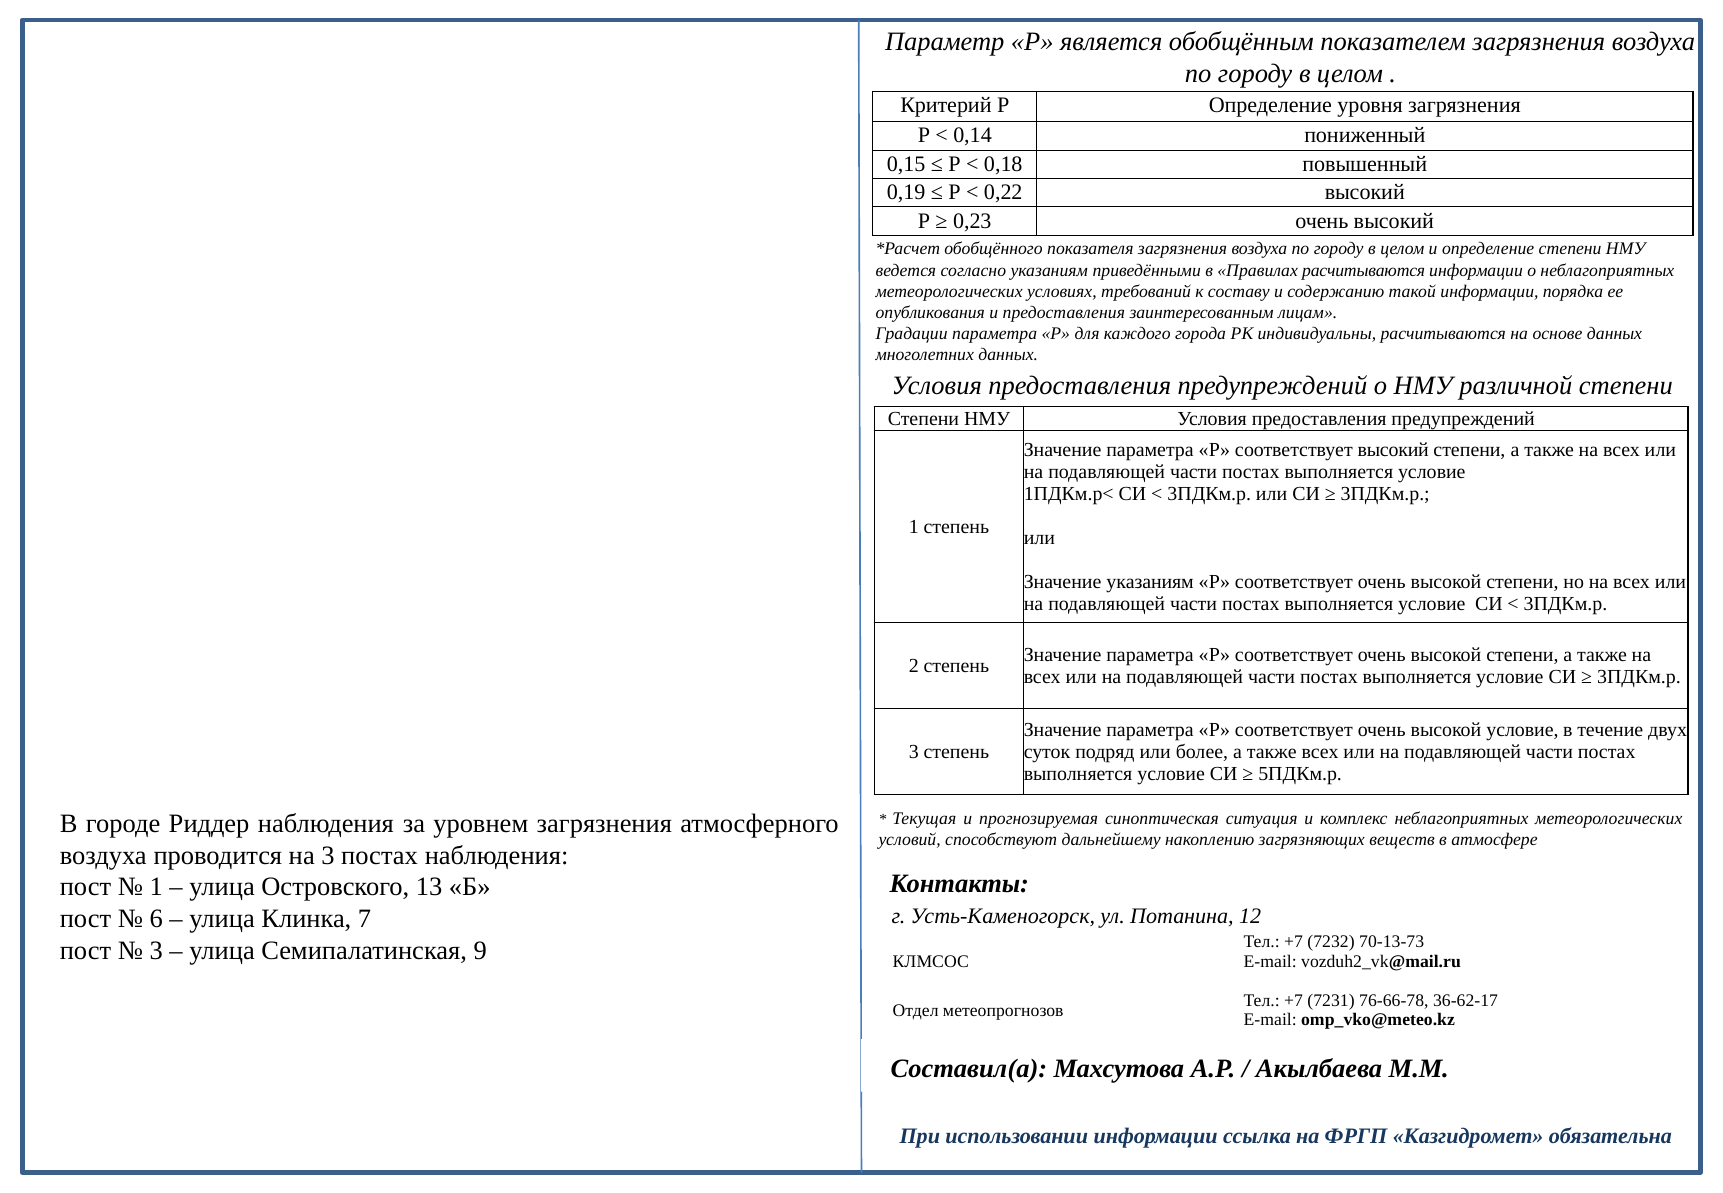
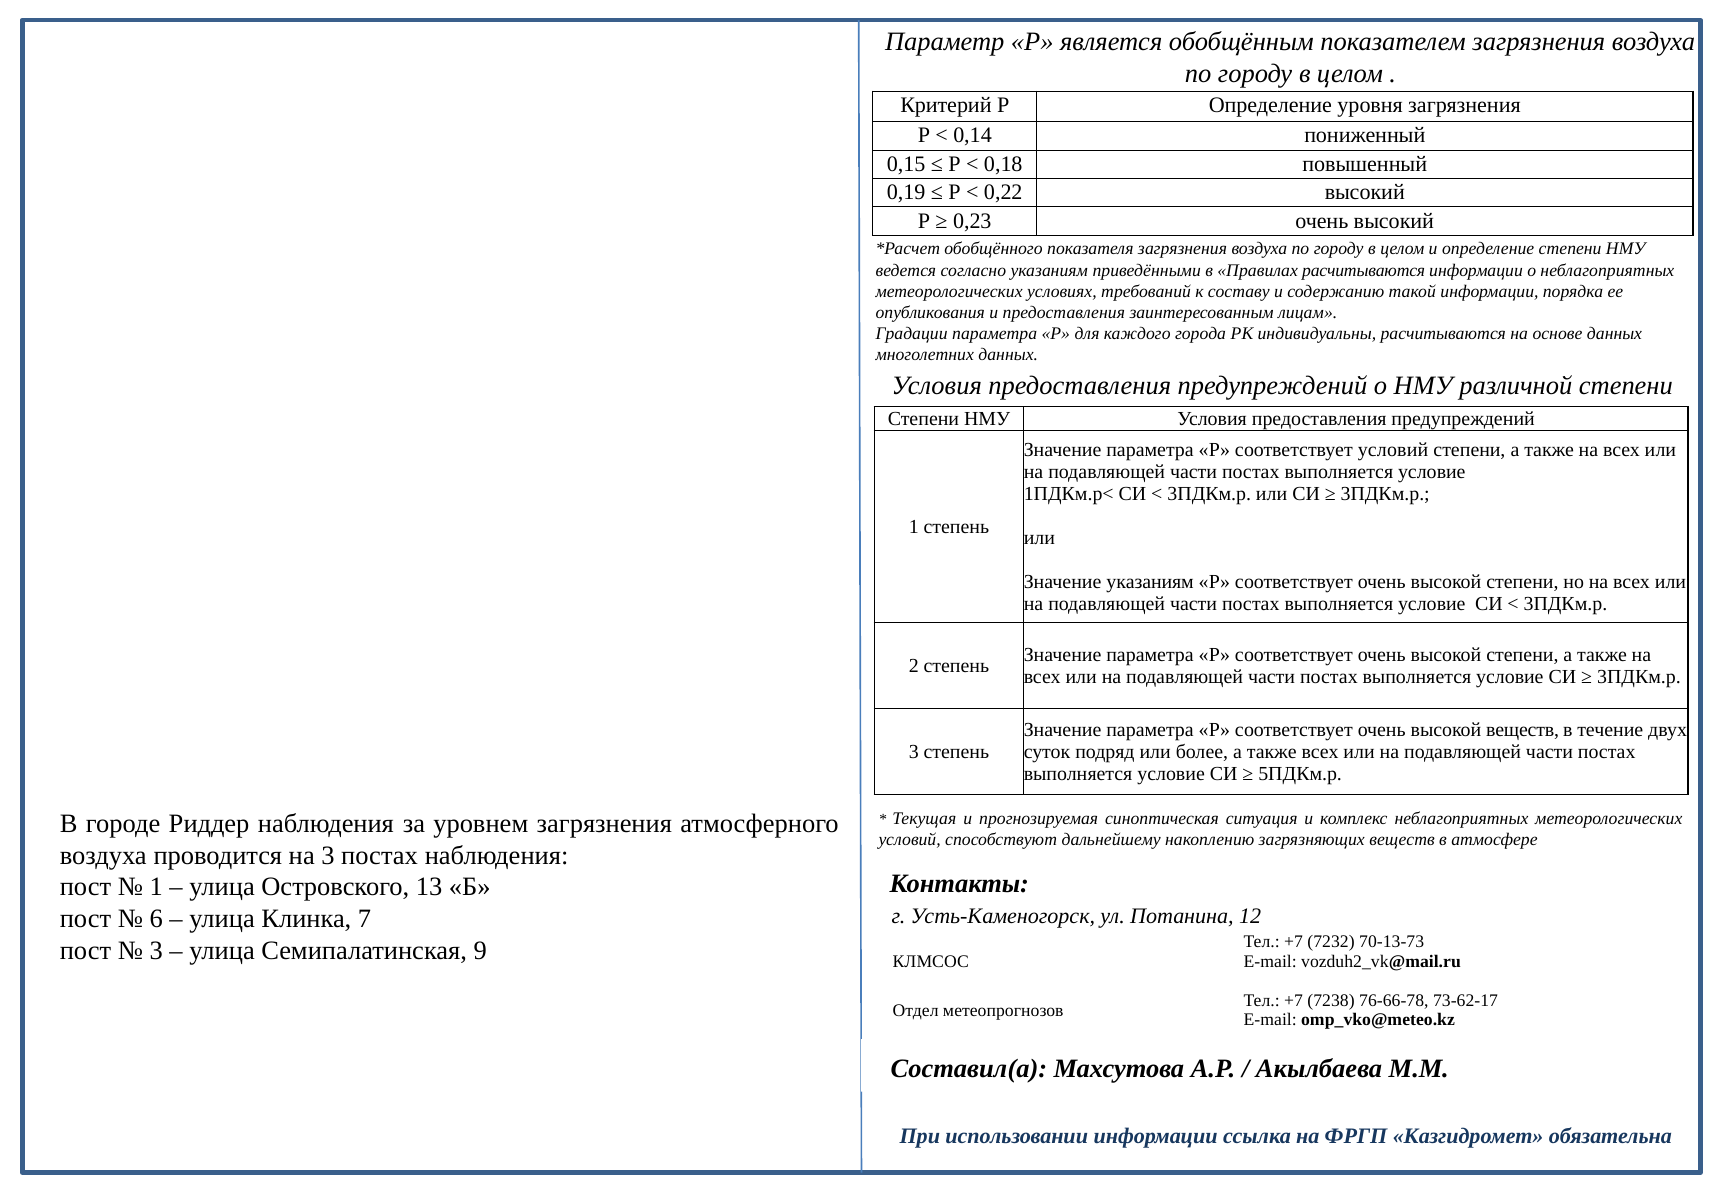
соответствует высокий: высокий -> условий (1393, 449)
высокой условие: условие -> веществ (1523, 729)
7231: 7231 -> 7238 (1331, 1000)
36-62-17: 36-62-17 -> 73-62-17 (1466, 1000)
